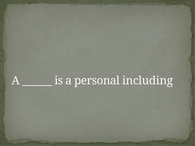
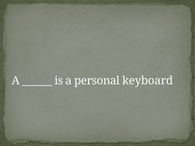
including: including -> keyboard (148, 81)
